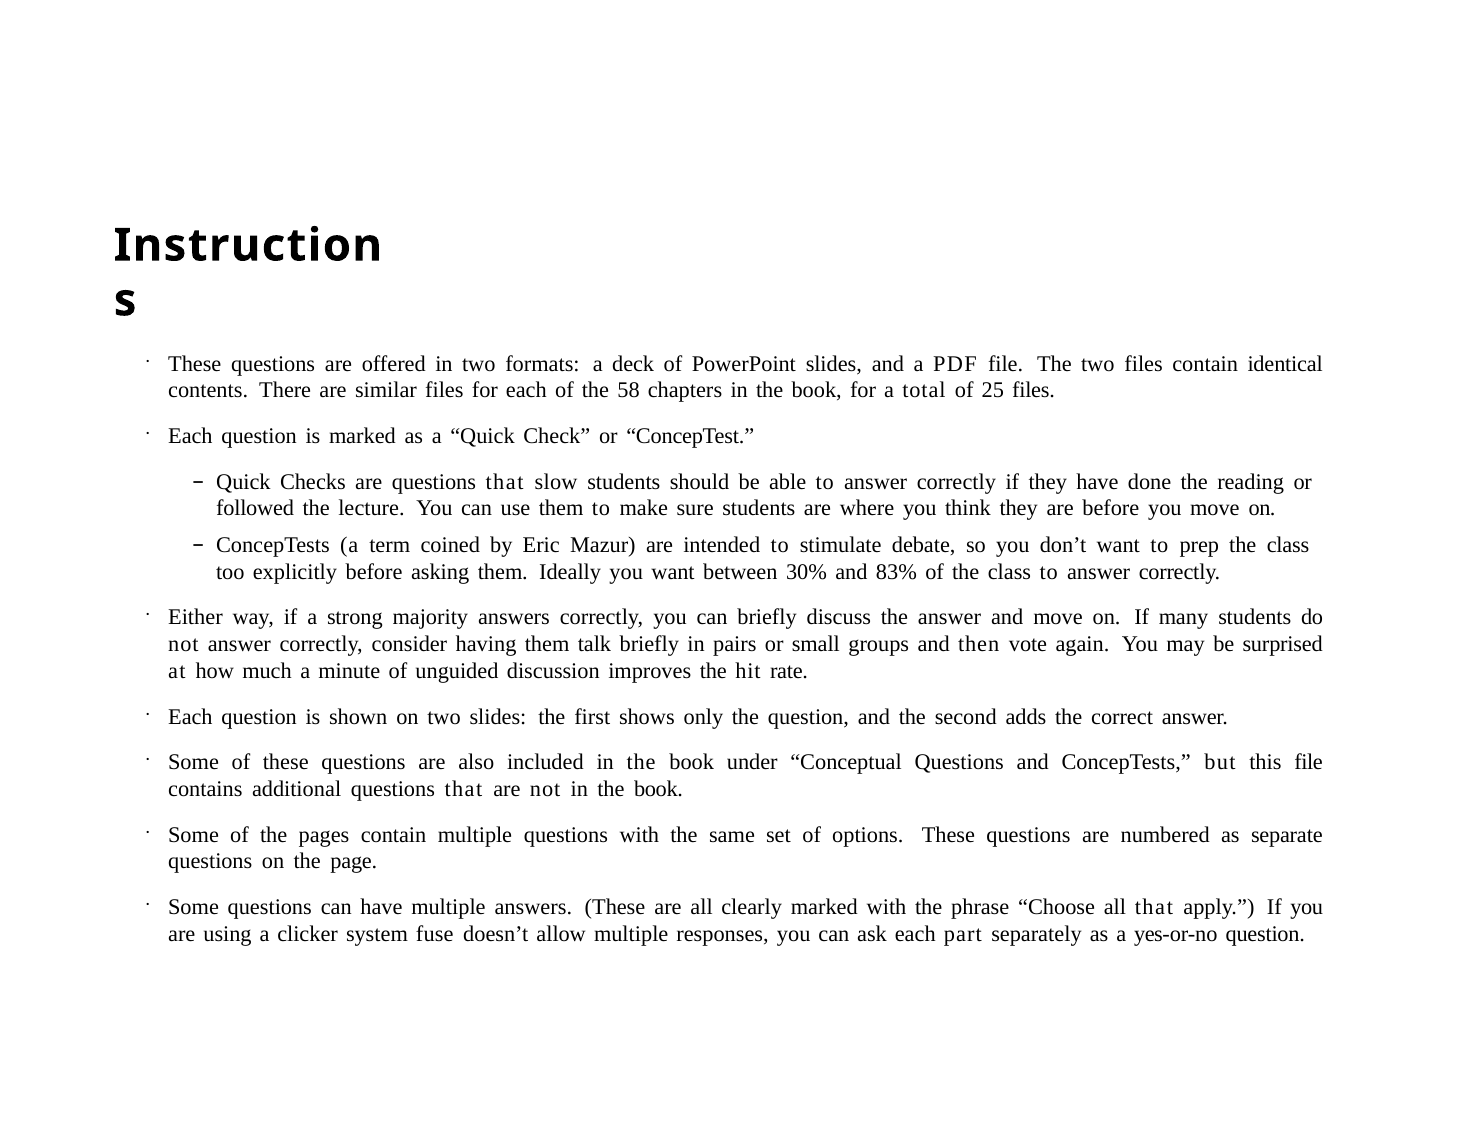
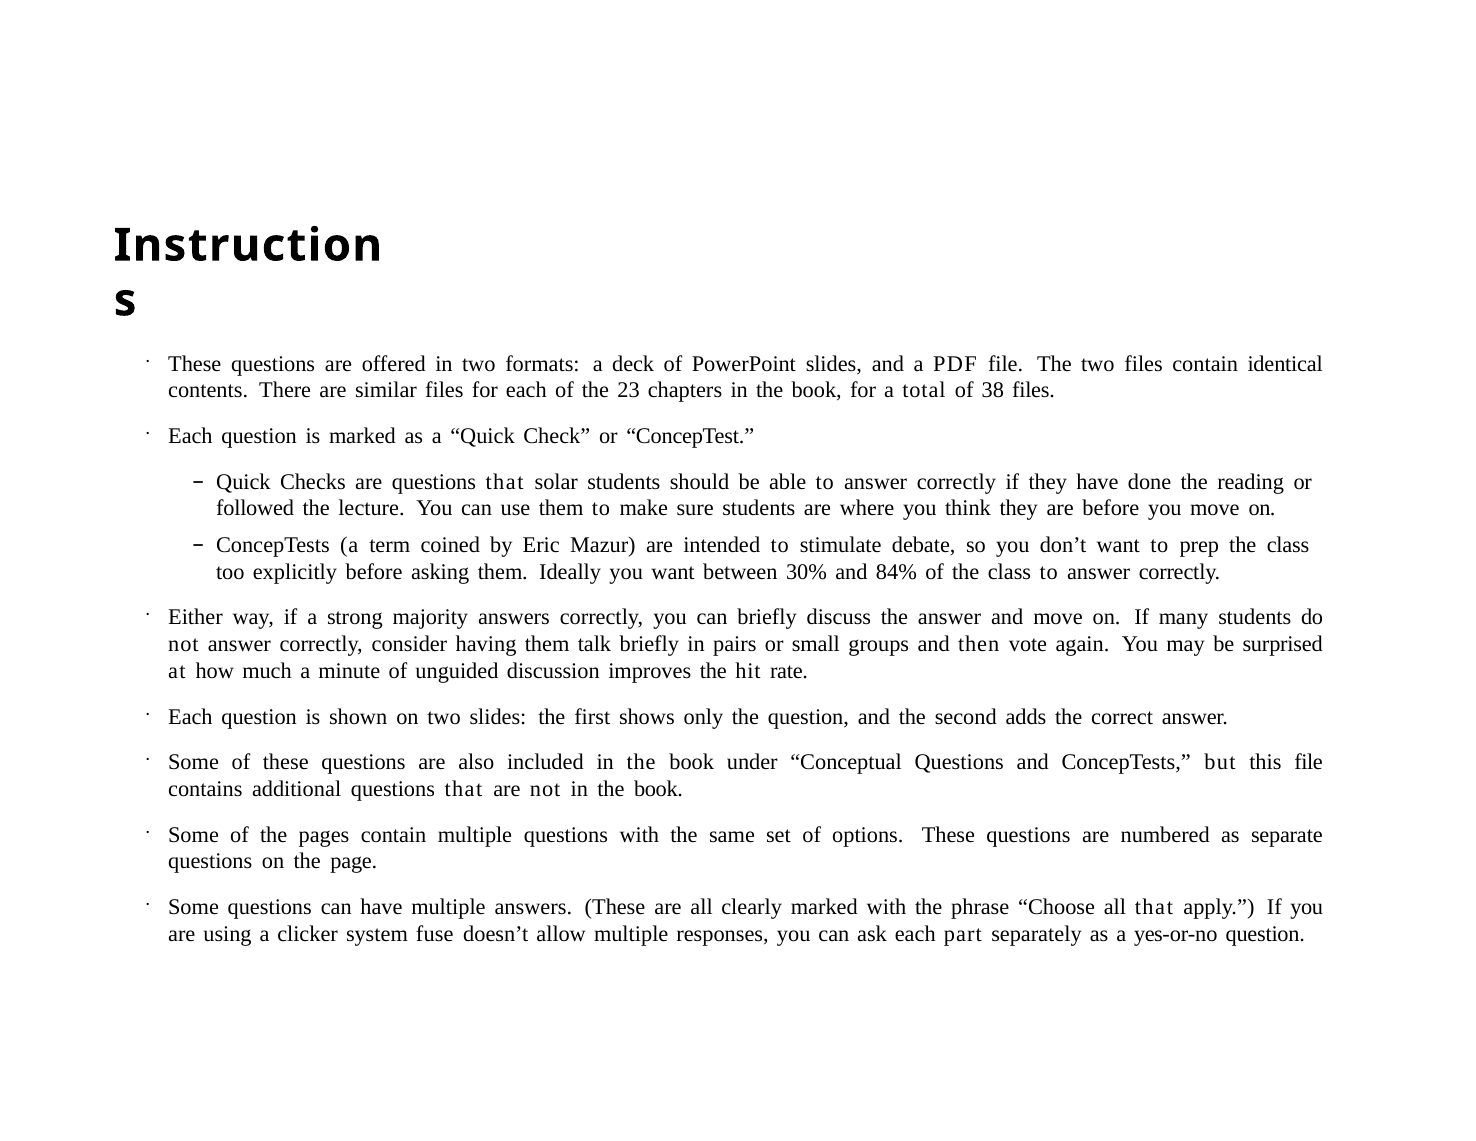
58: 58 -> 23 (629, 390)
25: 25 -> 38 (993, 390)
slow: slow -> solar (556, 481)
83%: 83% -> 84% (896, 572)
